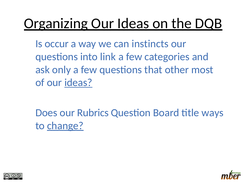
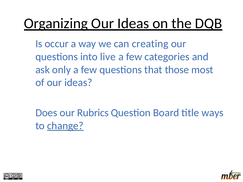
instincts: instincts -> creating (150, 44)
link: link -> live (108, 57)
other: other -> those (177, 70)
ideas underline: present -> none (78, 83)
